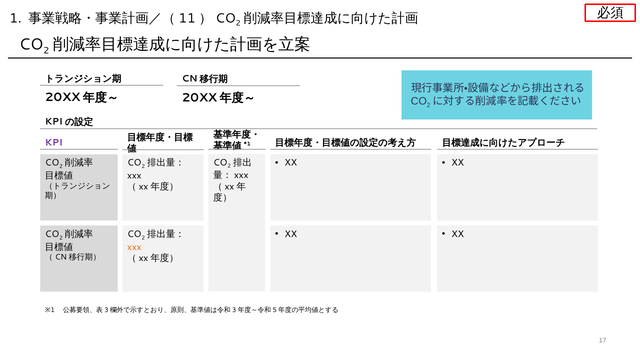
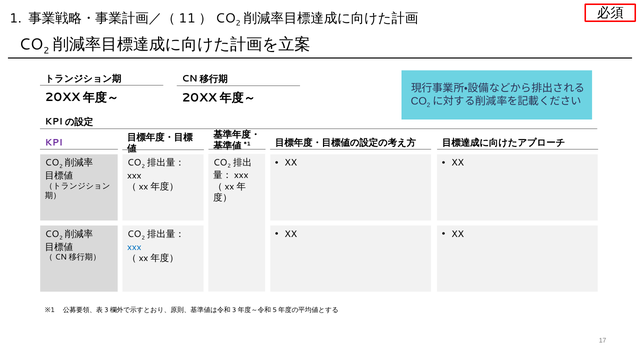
xxx colour: orange -> blue (134, 247)
